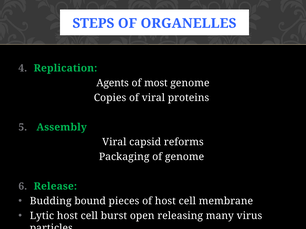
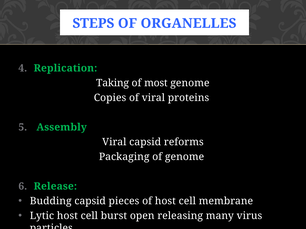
Agents: Agents -> Taking (113, 83)
Budding bound: bound -> capsid (90, 201)
